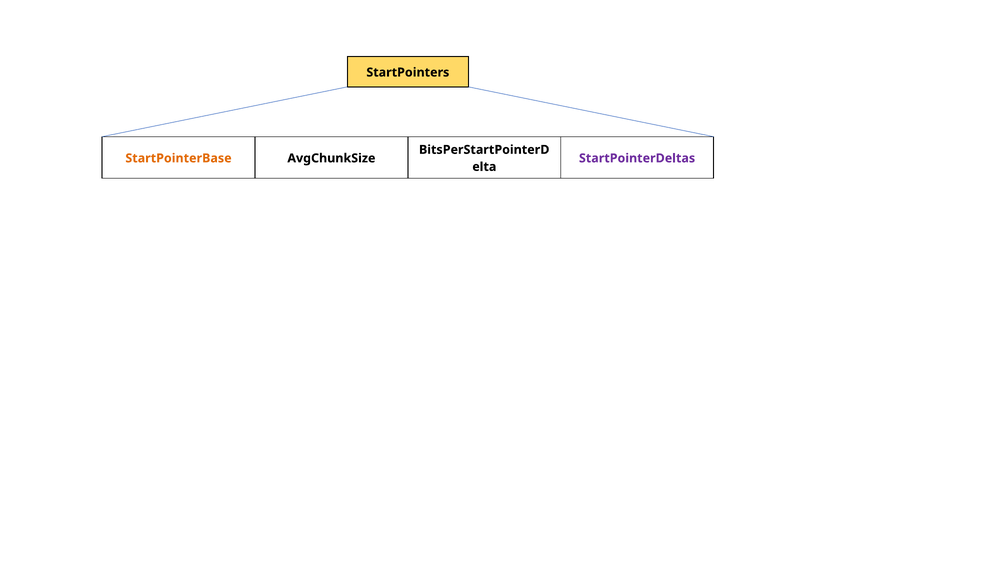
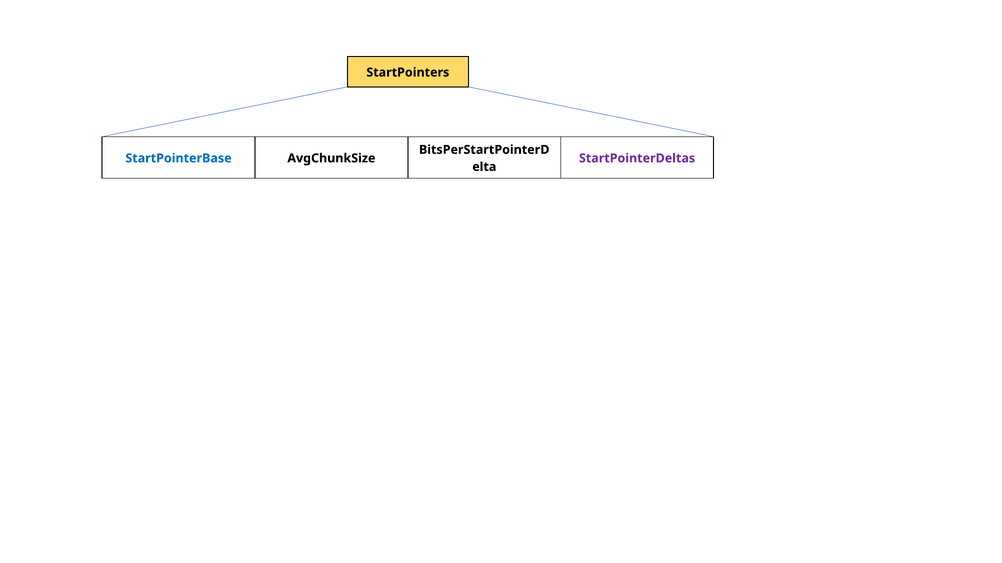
StartPointerBase colour: orange -> blue (178, 158)
